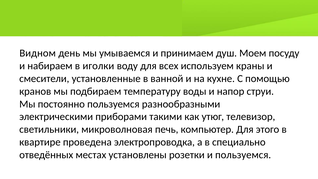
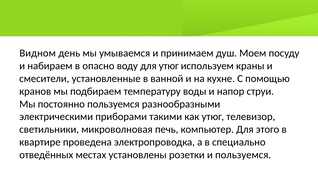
иголки: иголки -> опасно (98, 66)
для всех: всех -> утюг (169, 66)
